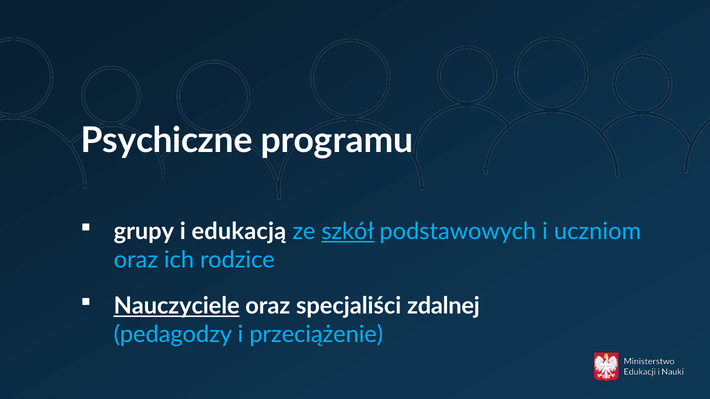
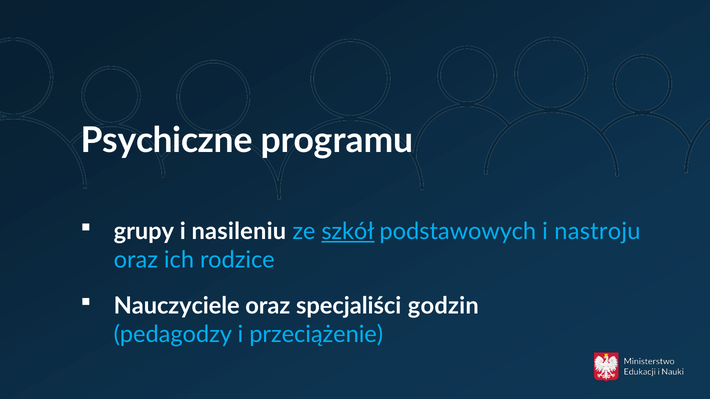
edukacją: edukacją -> nasileniu (239, 232)
uczniom: uczniom -> nastroju (597, 232)
Nauczyciele underline: present -> none (177, 306)
zdalnej: zdalnej -> godzin (443, 306)
